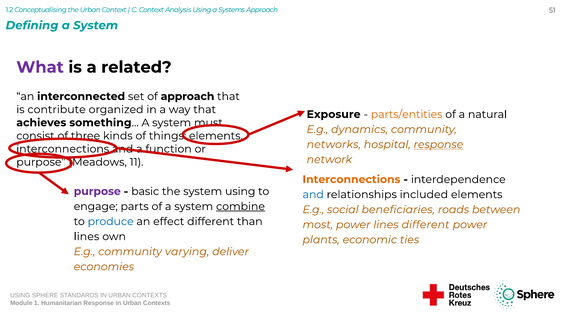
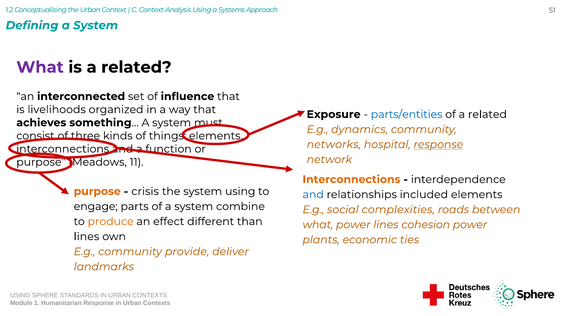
of approach: approach -> influence (187, 96)
contribute: contribute -> livelihoods (57, 109)
parts/entities colour: orange -> blue (407, 114)
of a natural: natural -> related (487, 114)
purpose colour: purple -> orange (97, 191)
basic: basic -> crisis (145, 191)
combine underline: present -> none (240, 206)
beneficiaries: beneficiaries -> complexities (398, 209)
produce colour: blue -> orange (111, 221)
most: most -> what (318, 224)
lines different: different -> cohesion (426, 224)
varying: varying -> provide (187, 251)
economies: economies -> landmarks (104, 266)
